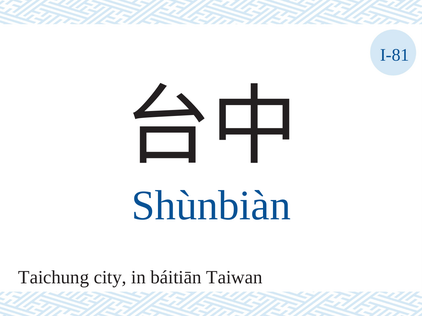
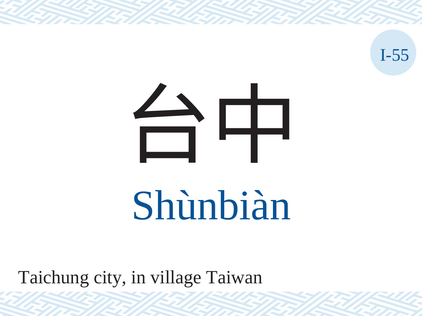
I-81: I-81 -> I-55 (395, 55)
báitiān: báitiān -> village (176, 278)
